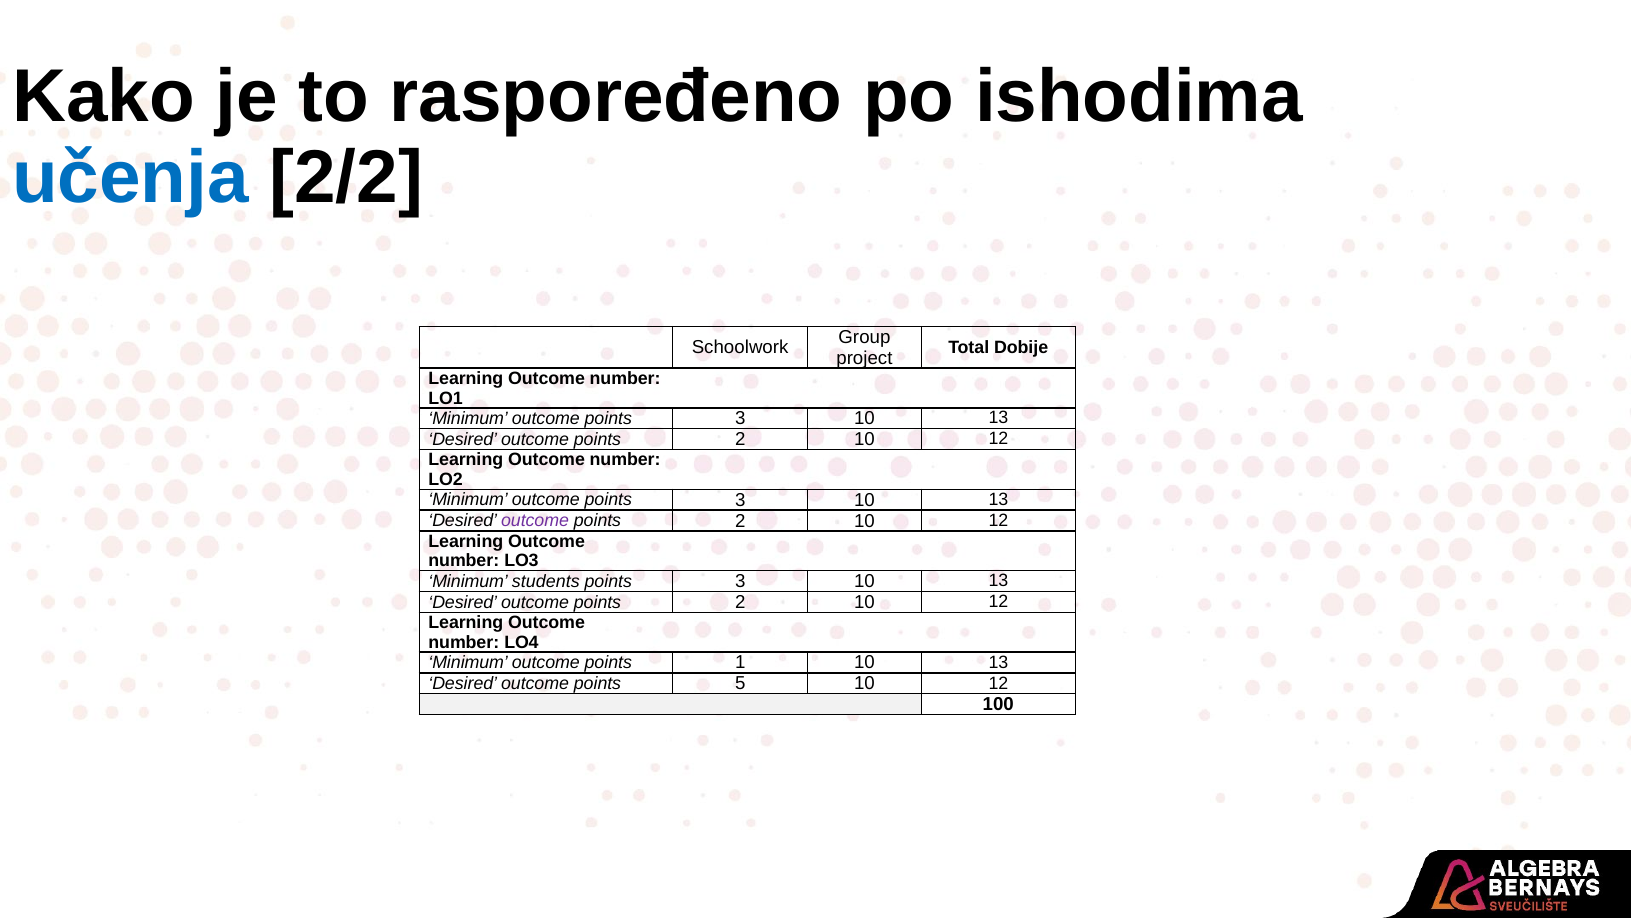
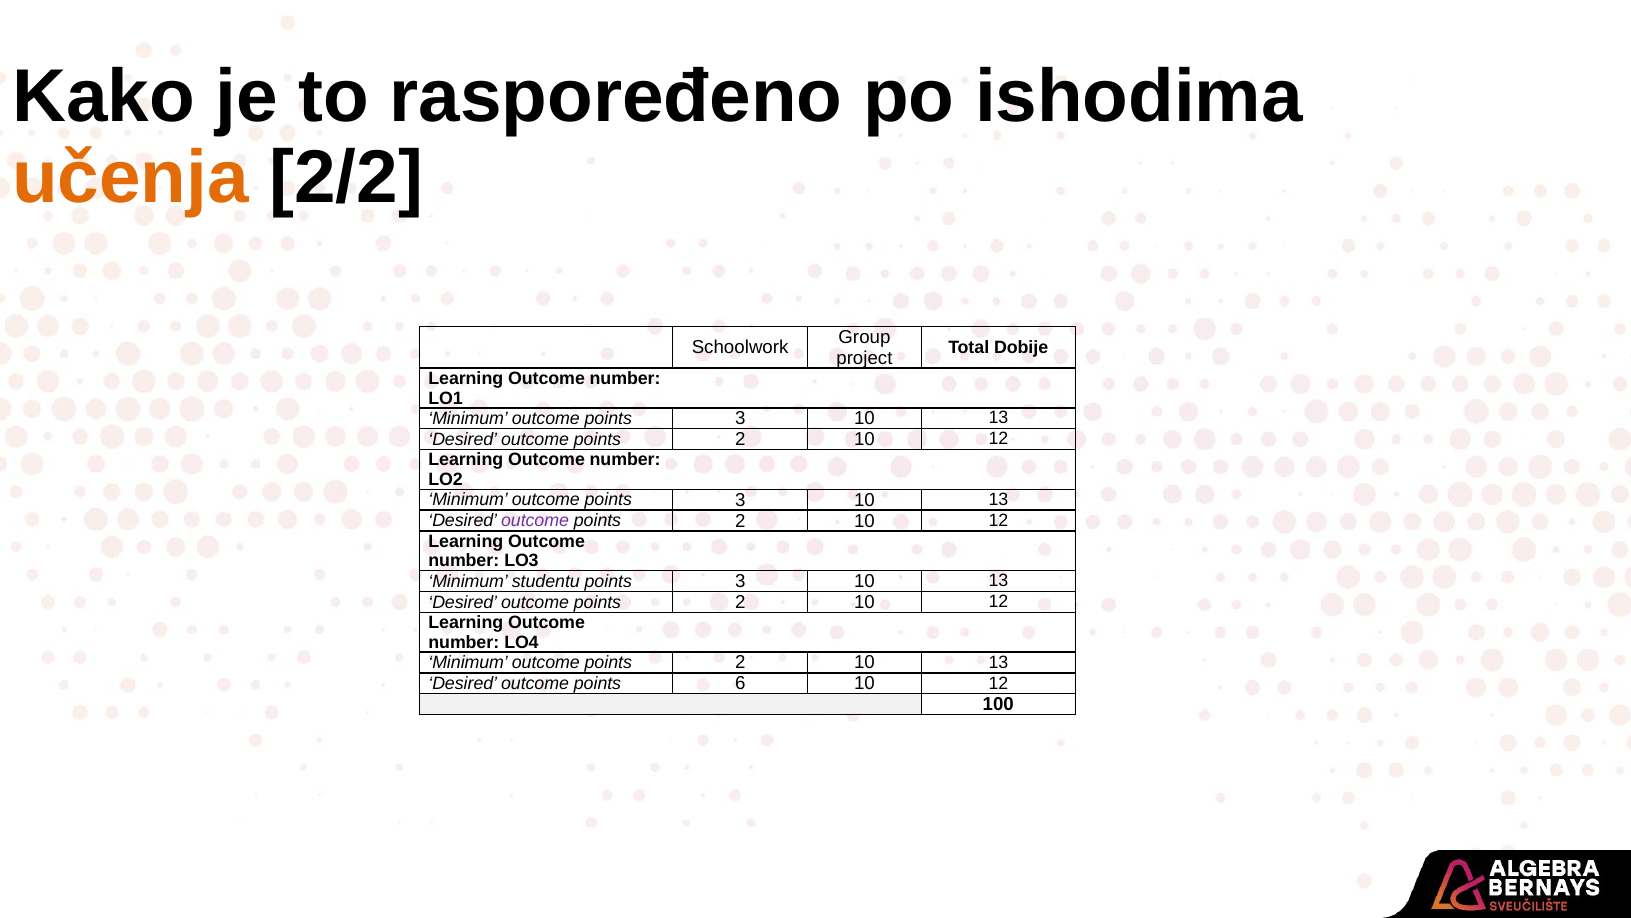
učenja colour: blue -> orange (131, 177)
students: students -> studentu (546, 581)
Minimum outcome points 1: 1 -> 2 (740, 662)
5: 5 -> 6 (740, 683)
